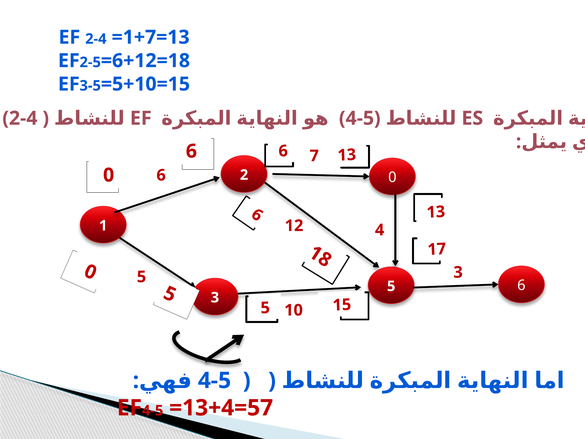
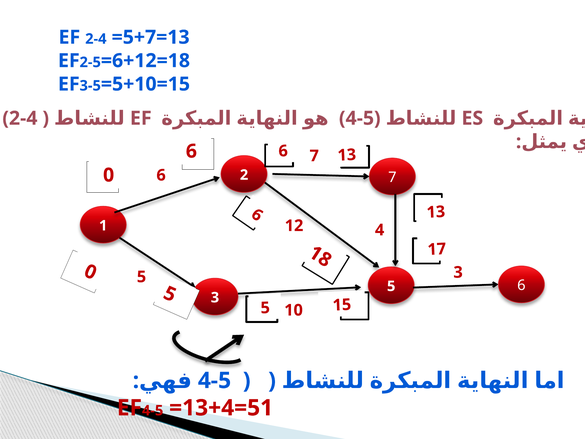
=1+7=13: =1+7=13 -> =5+7=13 (151, 37)
2 0: 0 -> 7 (392, 177)
=13+4=57: =13+4=57 -> =13+4=51 (221, 408)
